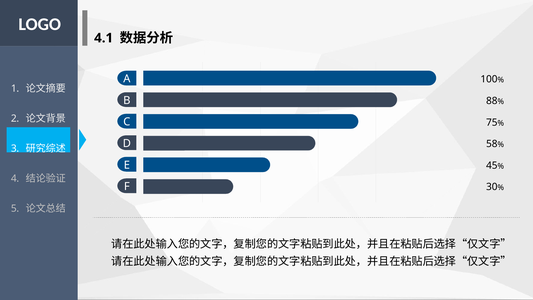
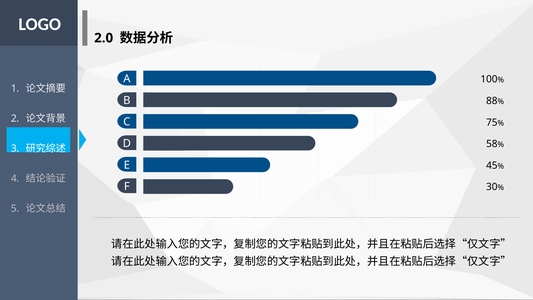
4.1: 4.1 -> 2.0 (104, 38)
